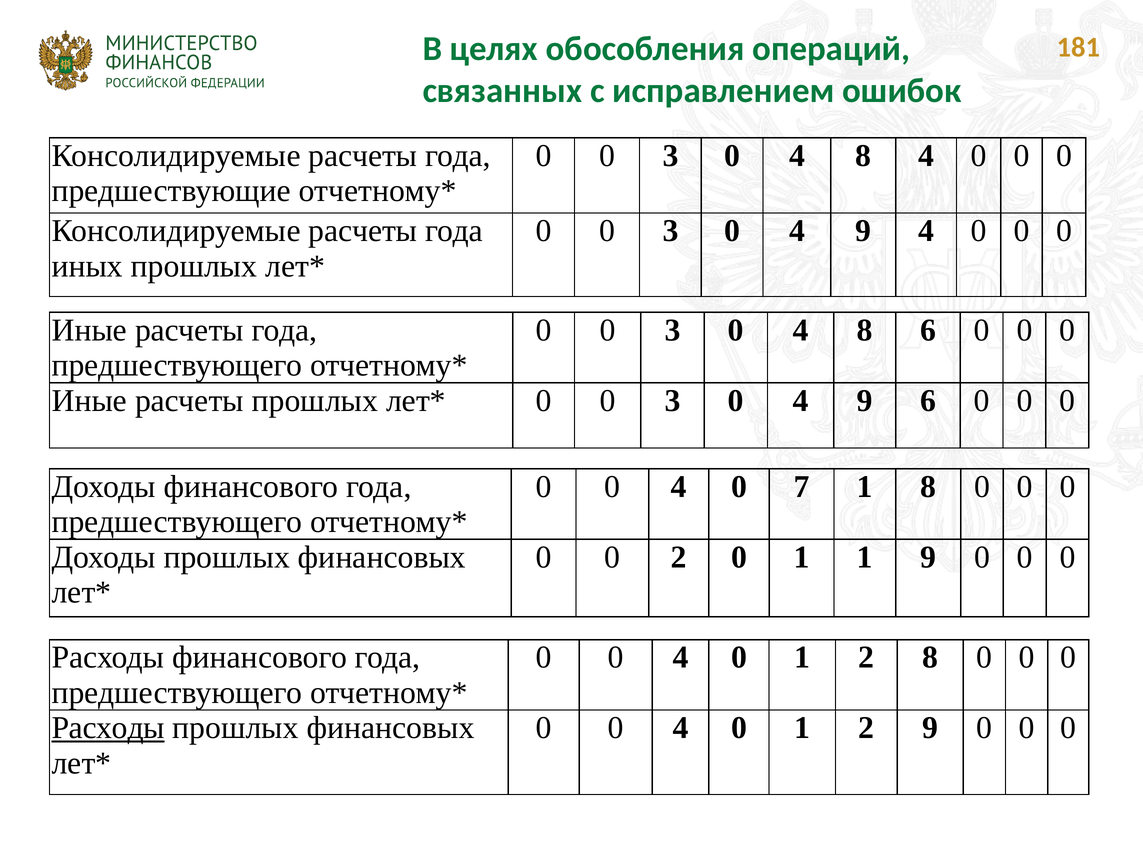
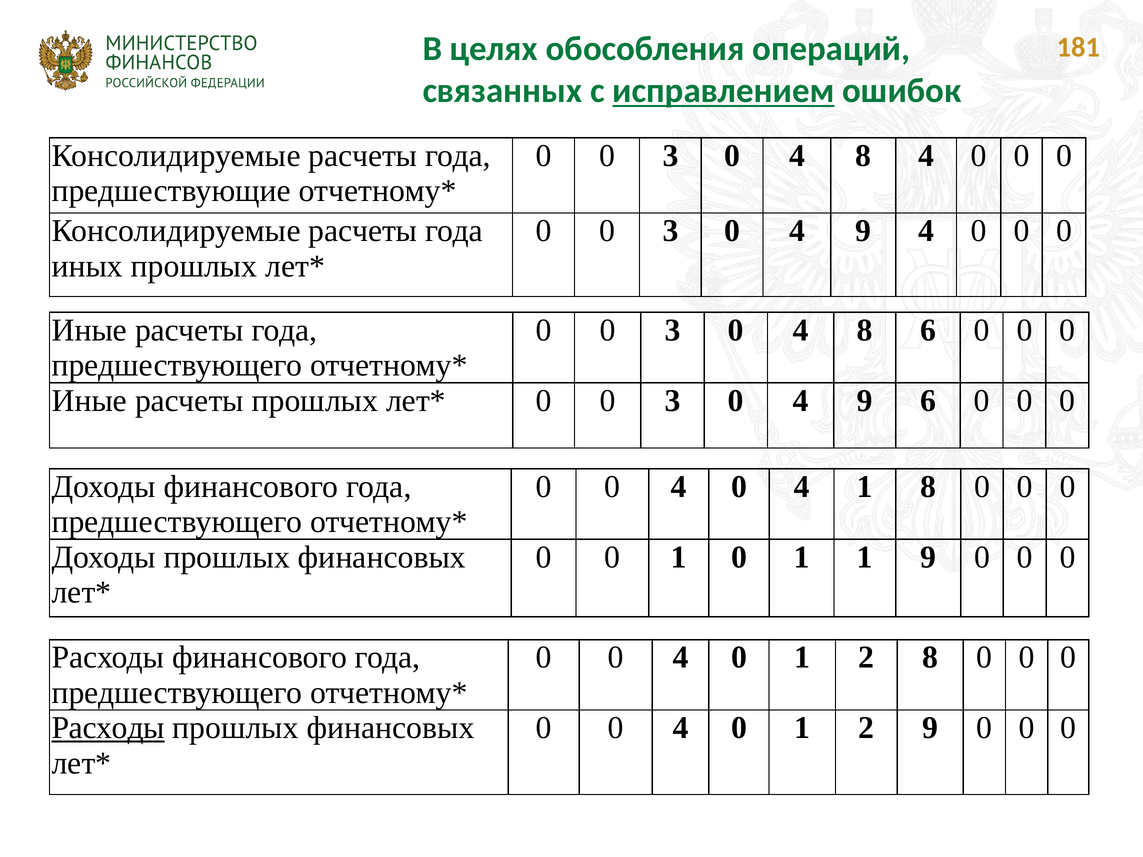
исправлением underline: none -> present (723, 91)
4 0 7: 7 -> 4 (802, 487)
0 0 2: 2 -> 1 (679, 557)
